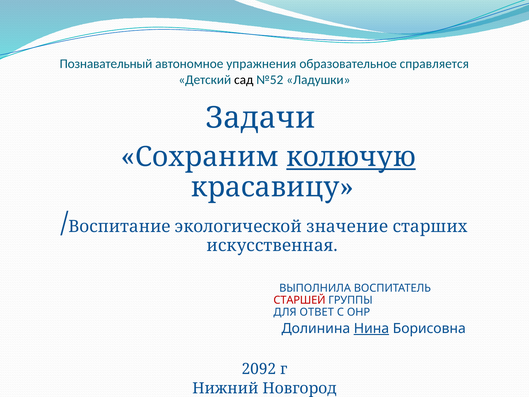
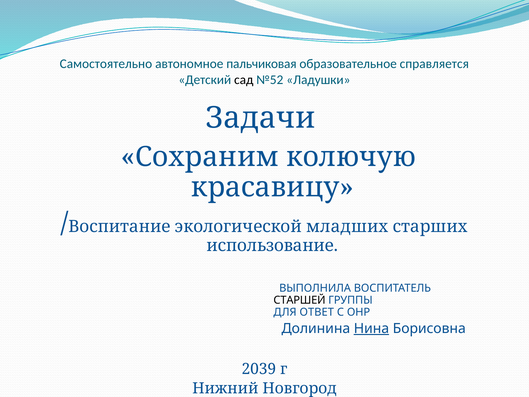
Познавательный: Познавательный -> Самостоятельно (106, 64)
упражнения: упражнения -> пальчиковая (261, 64)
колючую underline: present -> none (351, 157)
значение: значение -> младших (347, 226)
искусственная: искусственная -> использование (272, 245)
СТАРШЕЙ colour: red -> black (300, 300)
2092: 2092 -> 2039 (259, 369)
